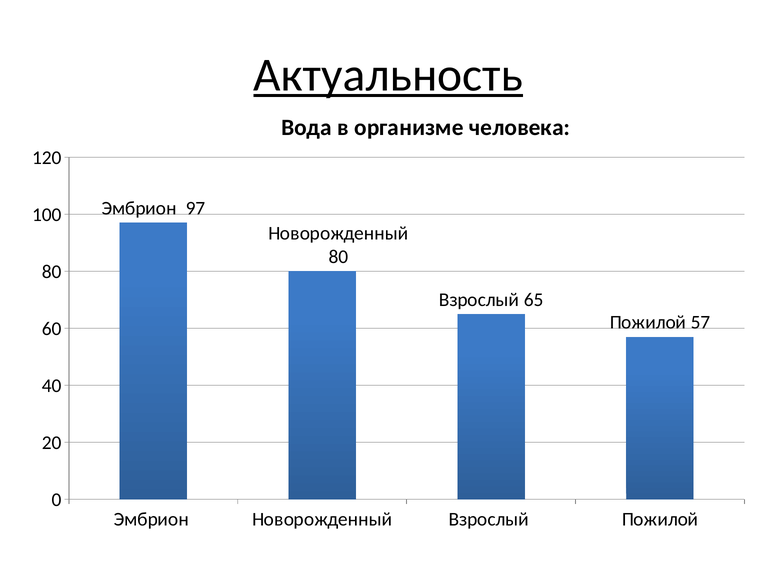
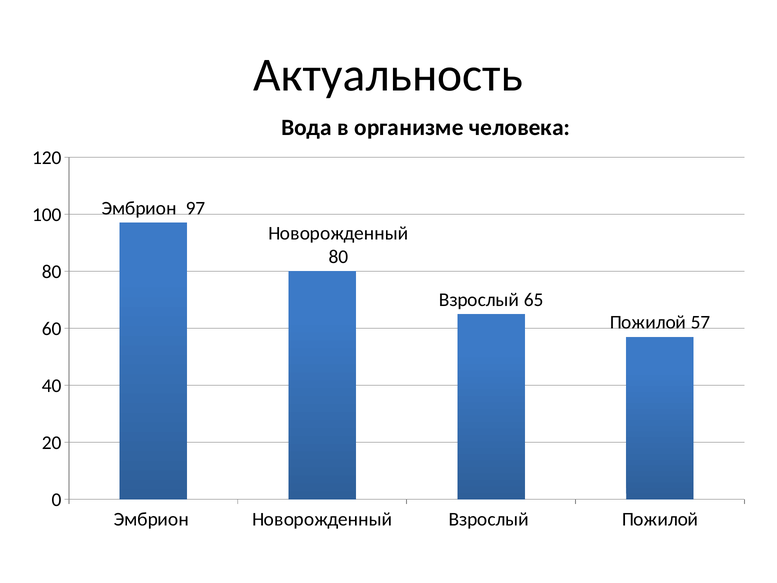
Актуальность underline: present -> none (388, 75)
